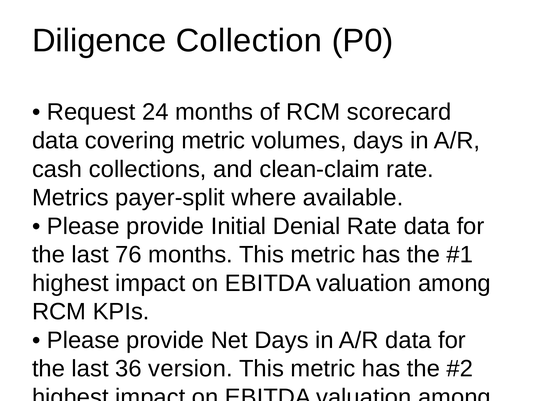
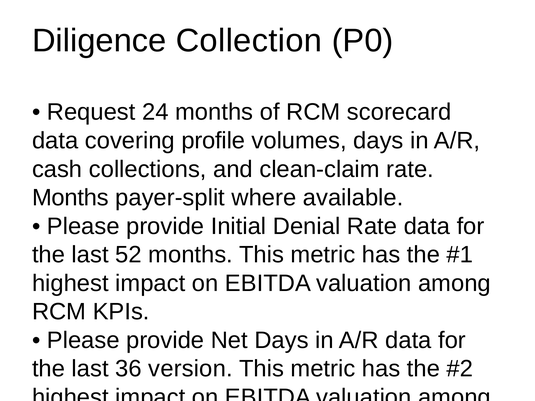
covering metric: metric -> profile (213, 141)
Metrics: Metrics -> Months (70, 198)
76: 76 -> 52 (128, 255)
